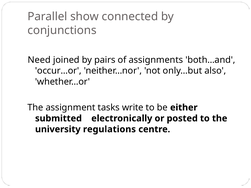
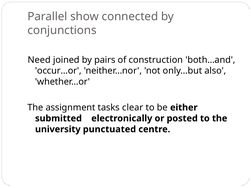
assignments: assignments -> construction (156, 60)
write: write -> clear (133, 108)
regulations: regulations -> punctuated (109, 129)
